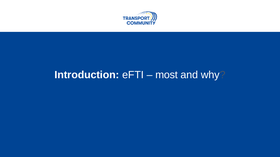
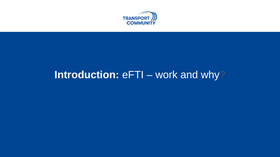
most: most -> work (166, 75)
